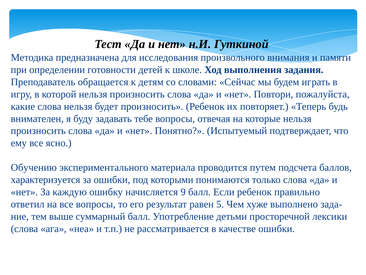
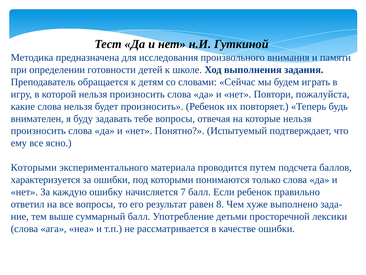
Обучению: Обучению -> Которыми (34, 167)
9: 9 -> 7 (183, 192)
5: 5 -> 8 (220, 204)
